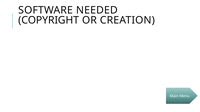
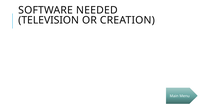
COPYRIGHT: COPYRIGHT -> TELEVISION (49, 20)
